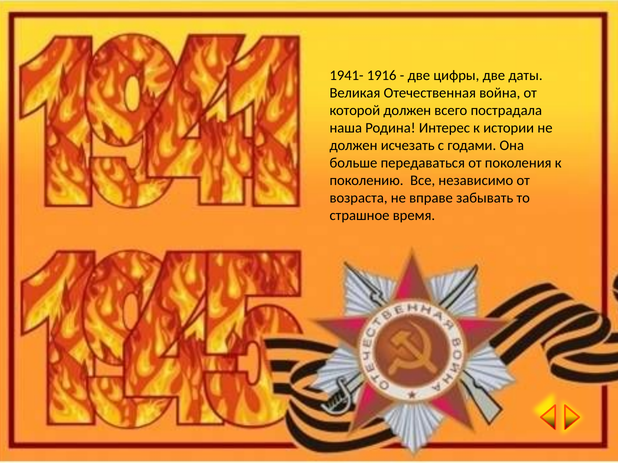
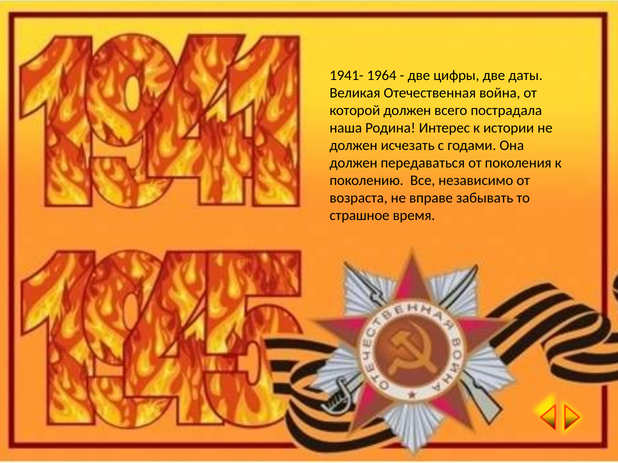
1916: 1916 -> 1964 (382, 76)
больше: больше -> должен (353, 163)
